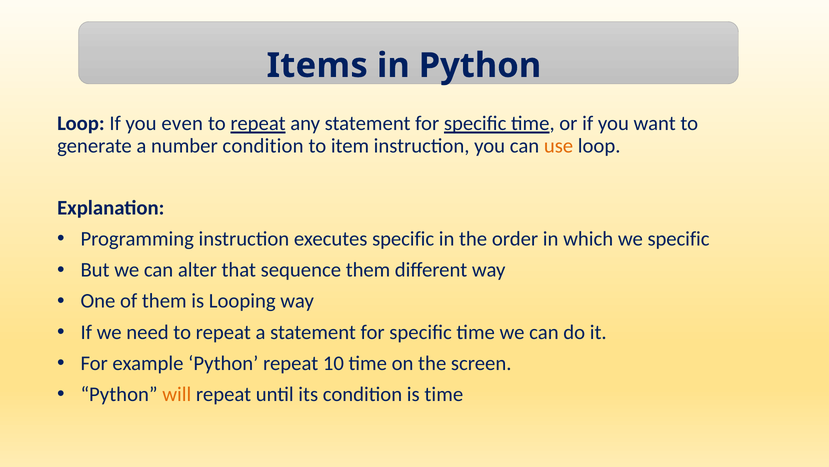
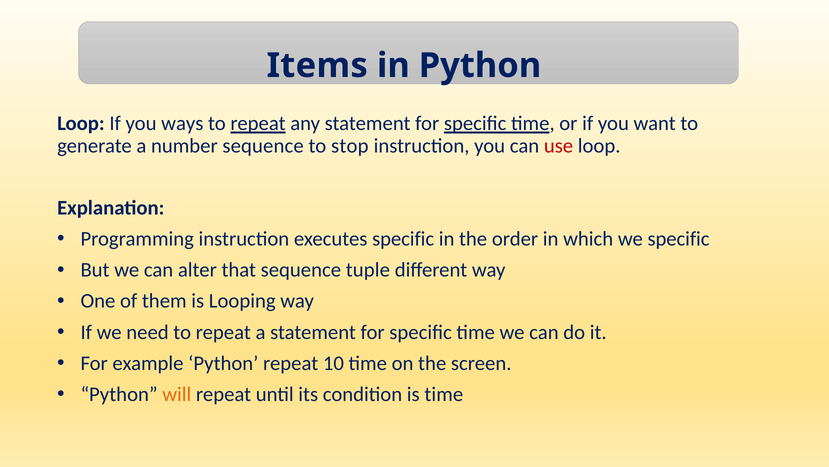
even: even -> ways (182, 123)
number condition: condition -> sequence (263, 146)
item: item -> stop (350, 146)
use colour: orange -> red (559, 146)
sequence them: them -> tuple (368, 270)
